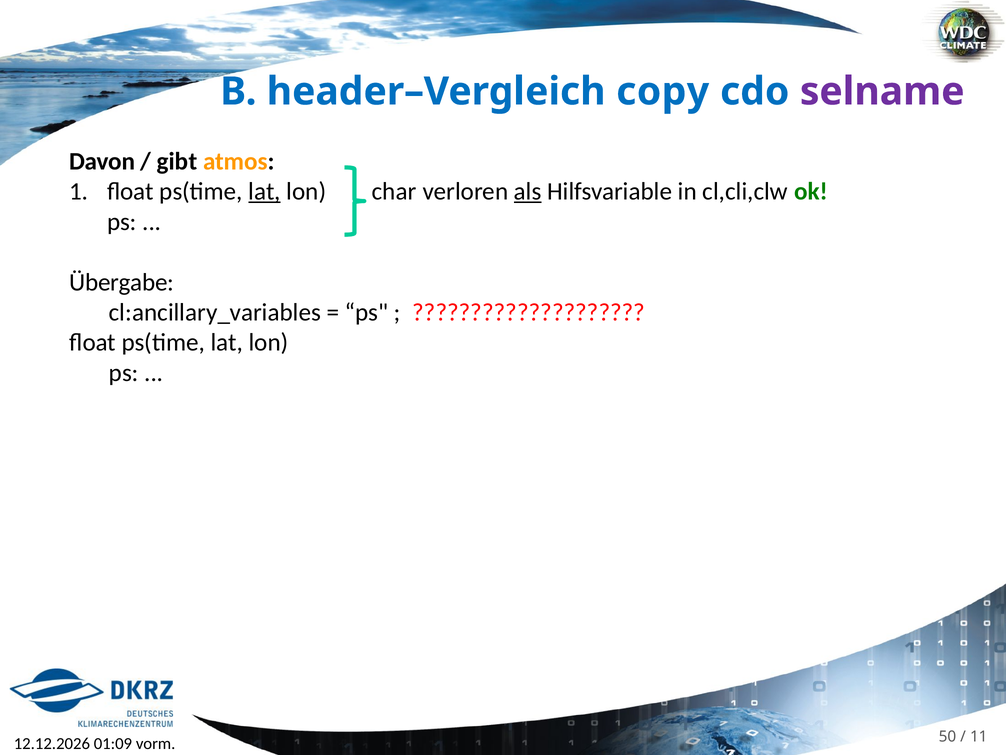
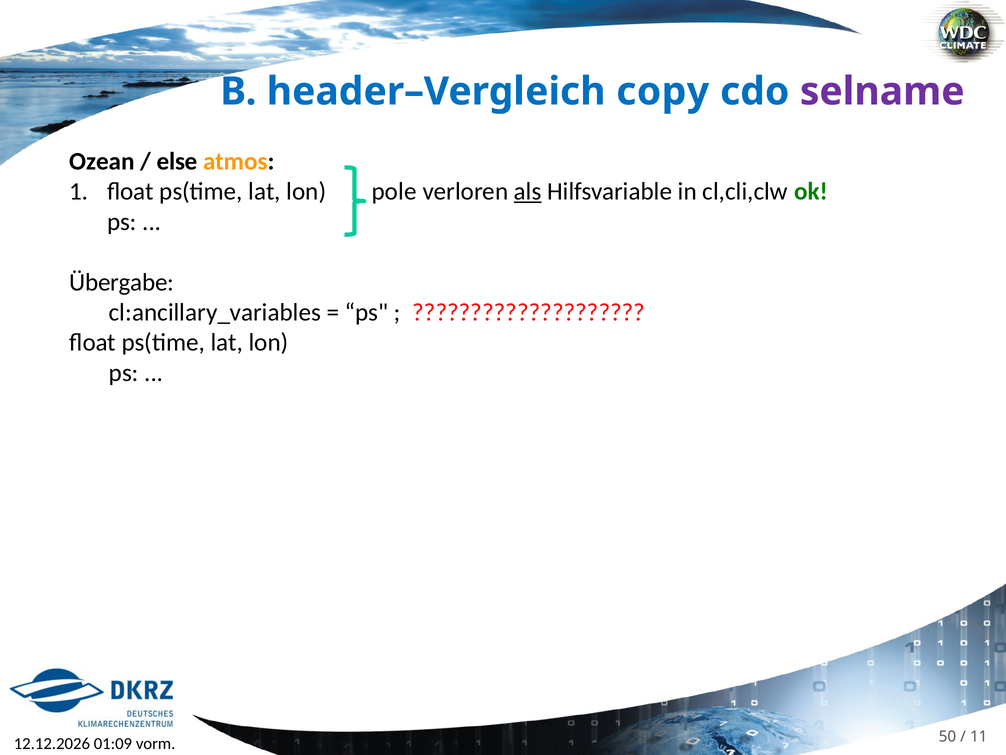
Davon: Davon -> Ozean (102, 161)
gibt: gibt -> else (177, 161)
lat underline: present -> none (264, 192)
char: char -> pole (394, 192)
